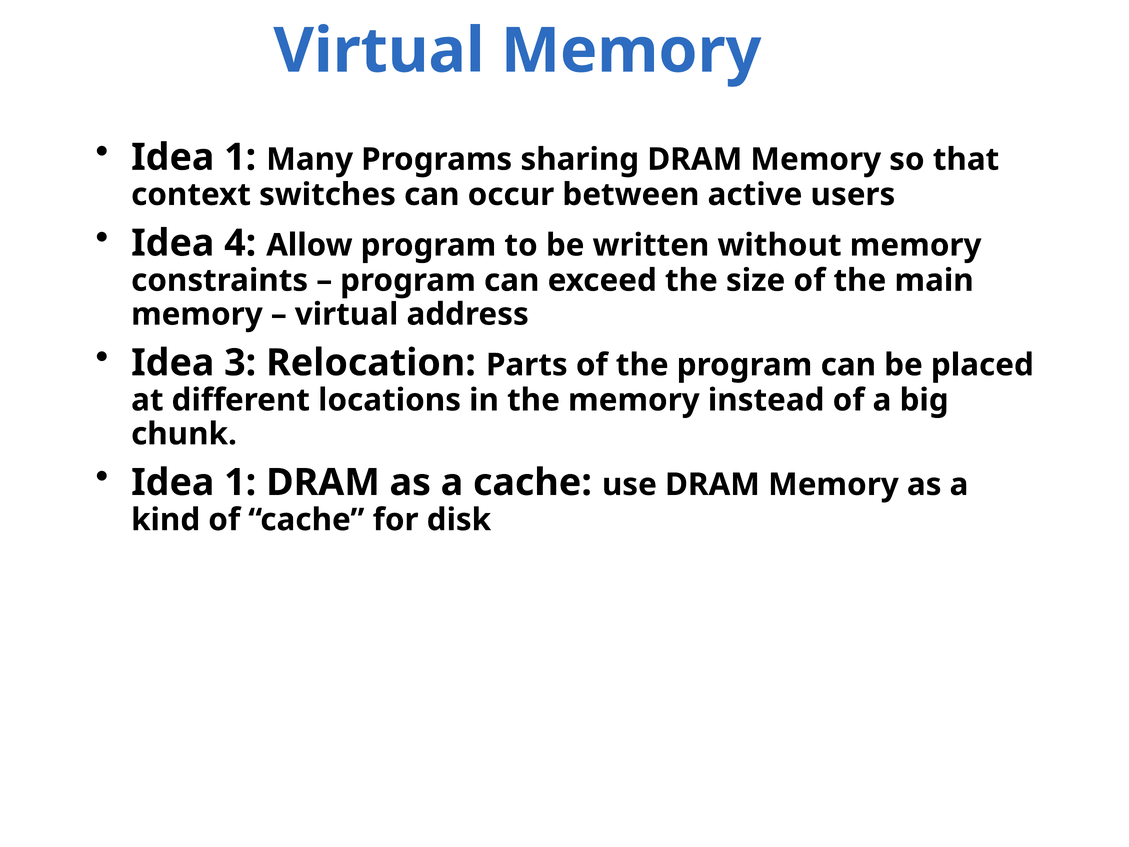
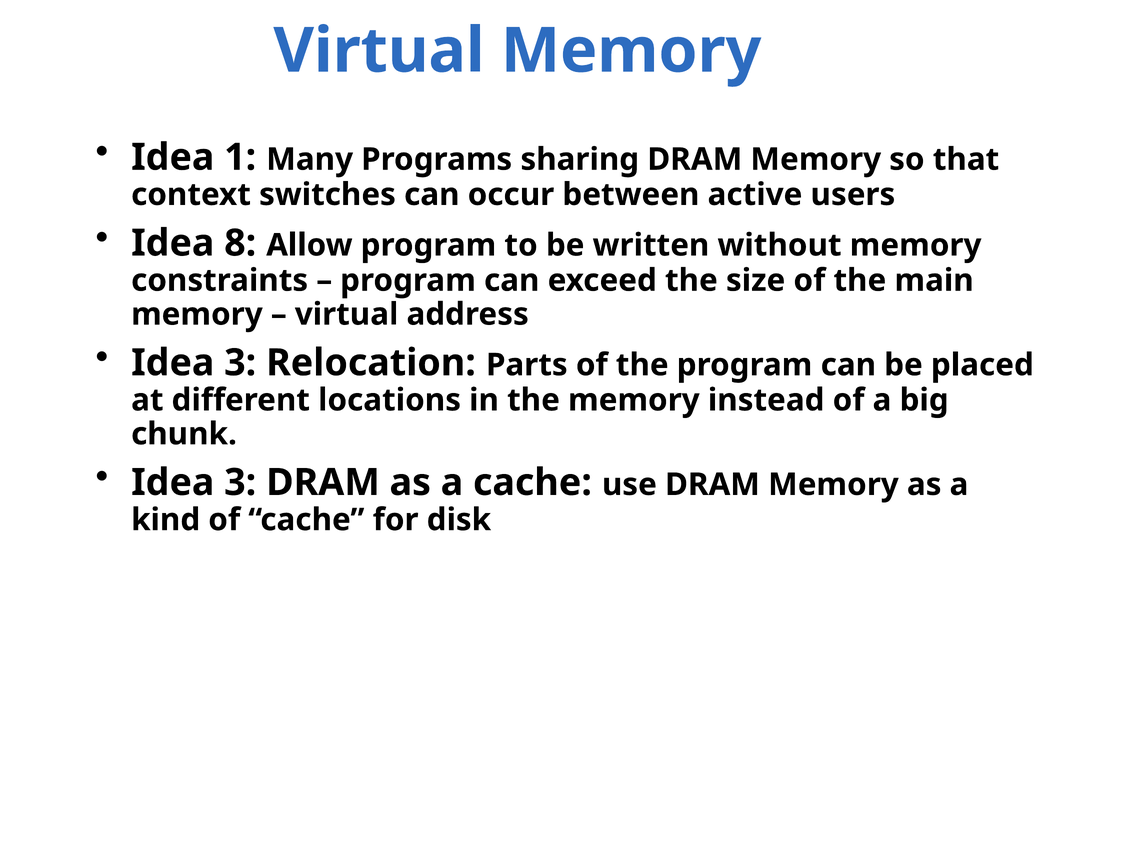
4: 4 -> 8 (240, 243)
1: 1 -> 3 (240, 482)
